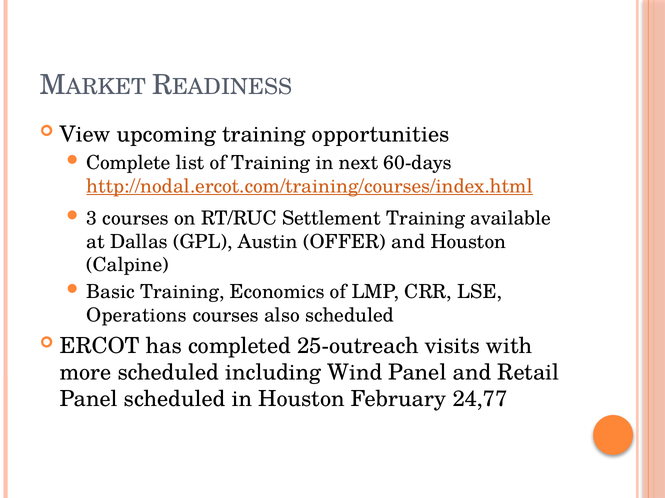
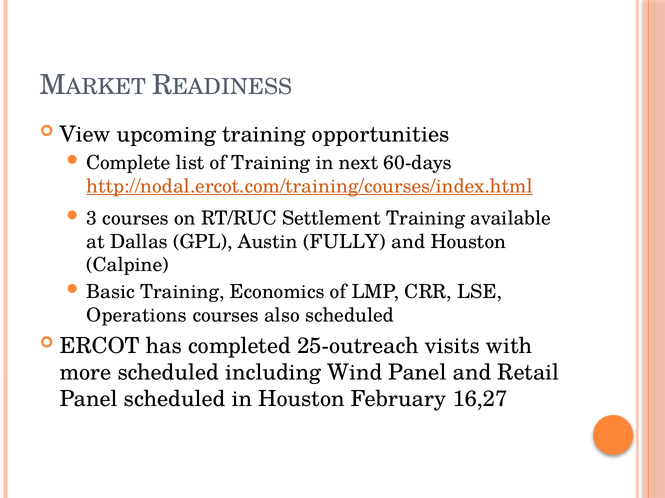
OFFER: OFFER -> FULLY (344, 242)
24,77: 24,77 -> 16,27 (480, 400)
